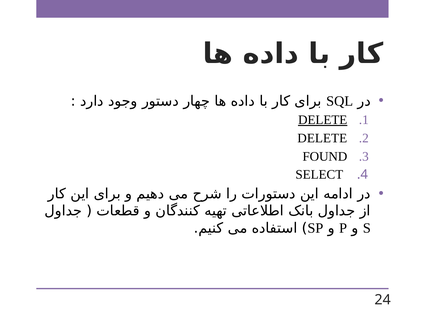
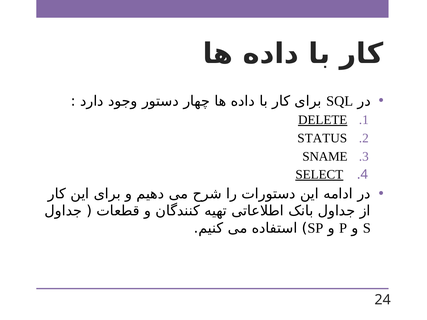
DELETE: DELETE -> STATUS (322, 138)
FOUND: FOUND -> SNAME (325, 157)
SELECT underline: none -> present (319, 175)
